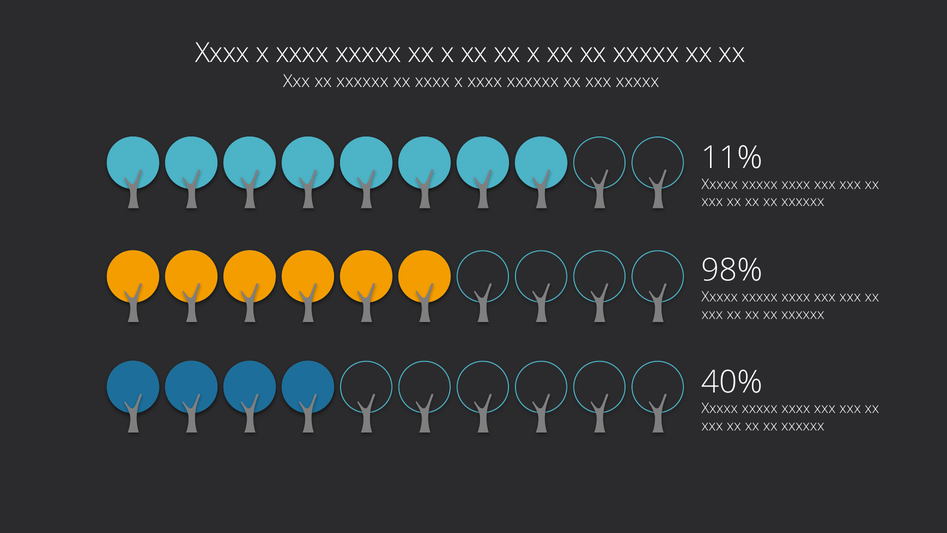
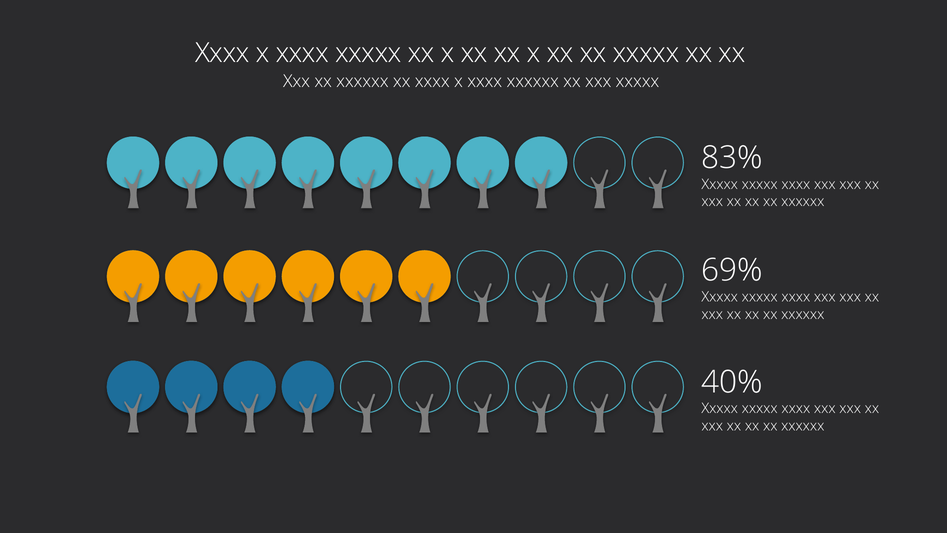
11%: 11% -> 83% (732, 158)
98%: 98% -> 69% (732, 270)
